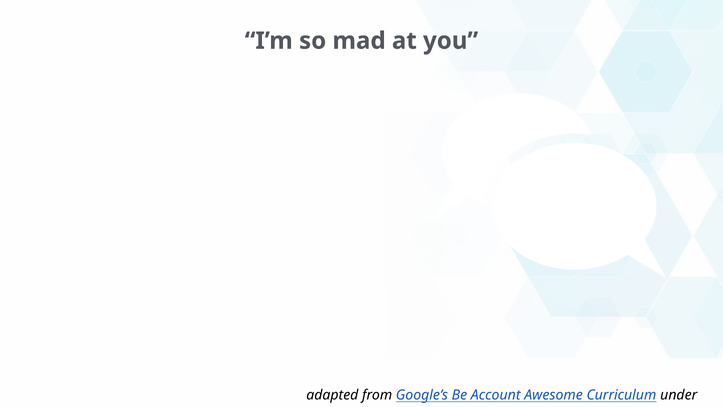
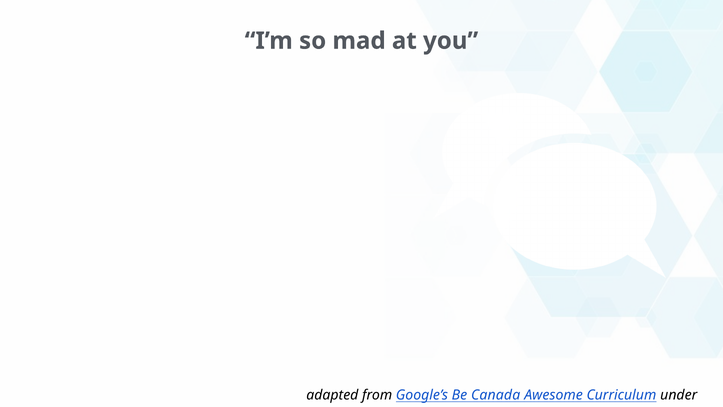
Account: Account -> Canada (496, 395)
